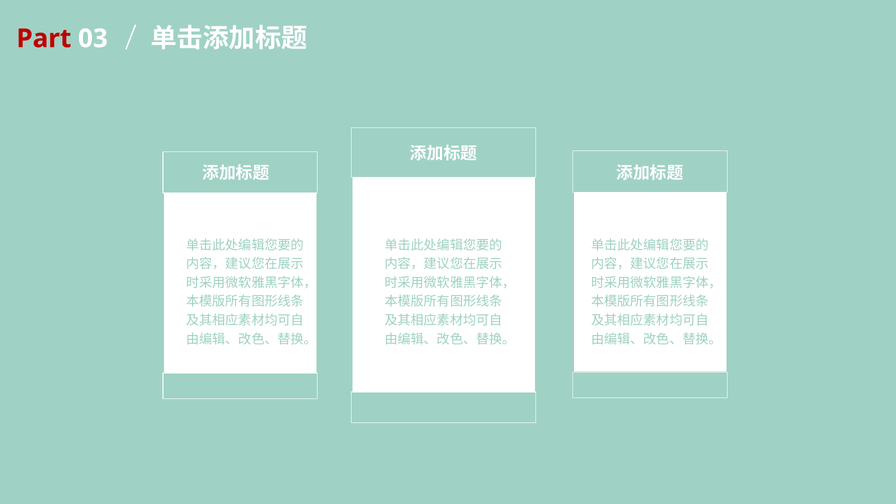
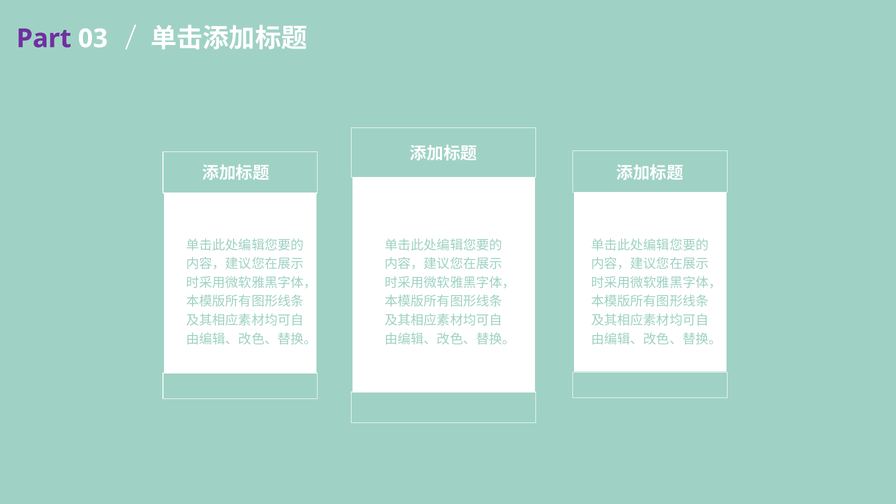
Part colour: red -> purple (44, 39)
